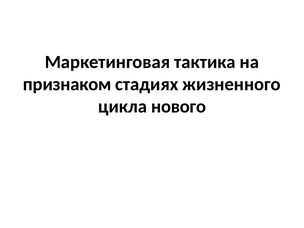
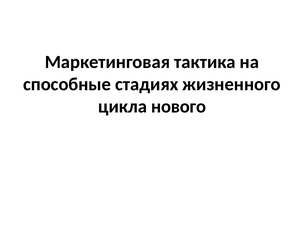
признаком: признаком -> способные (67, 84)
